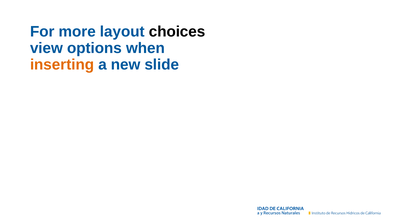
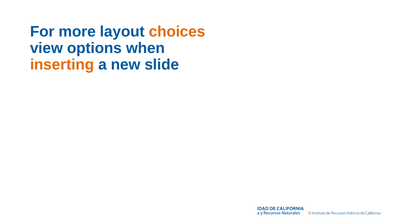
choices colour: black -> orange (177, 32)
